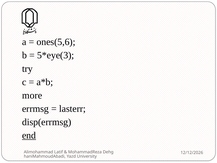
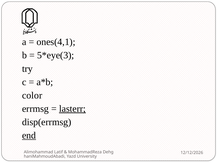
ones(5,6: ones(5,6 -> ones(4,1 (56, 42)
more: more -> color (32, 95)
lasterr underline: none -> present (72, 109)
